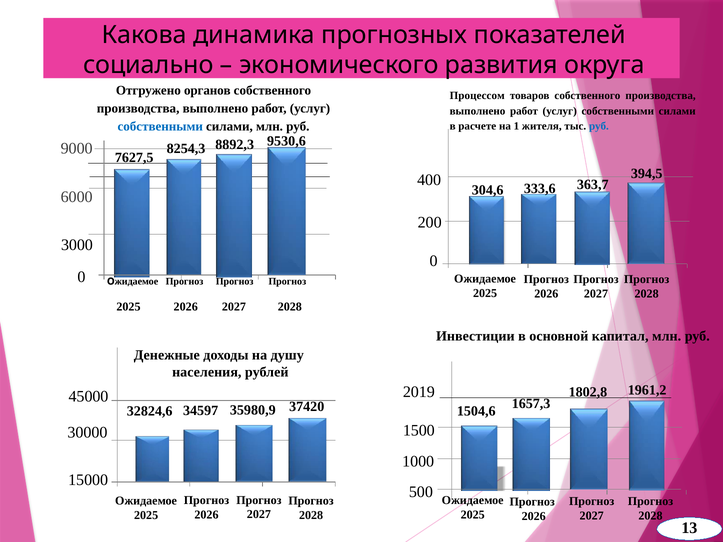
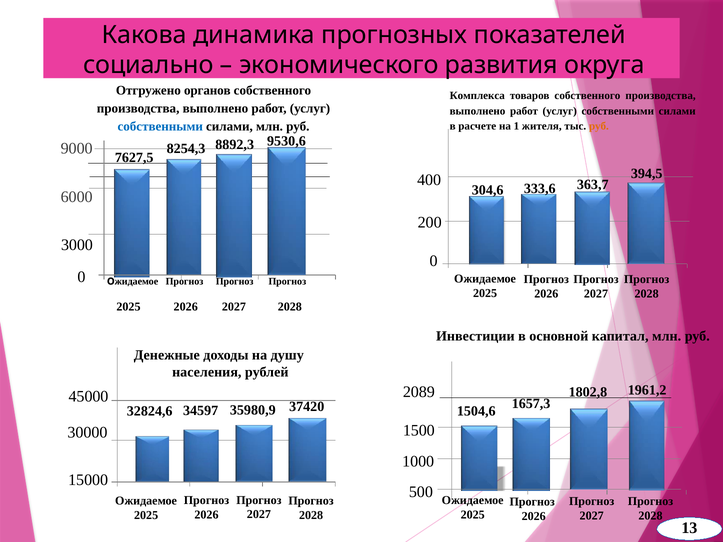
Процессом: Процессом -> Комплекса (477, 96)
руб colour: blue -> orange (599, 126)
2019: 2019 -> 2089 (419, 392)
